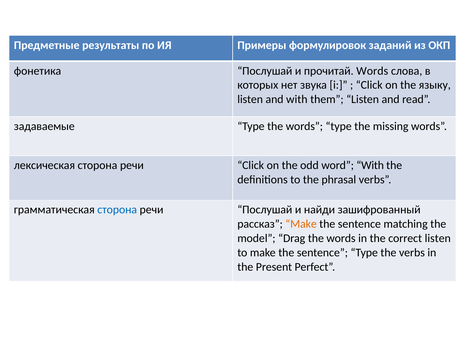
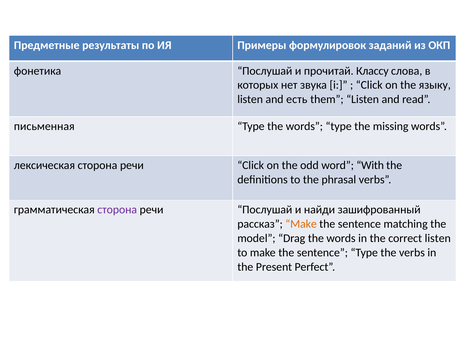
прочитай Words: Words -> Классу (372, 71)
and with: with -> есть (297, 99)
задаваемые: задаваемые -> письменная (44, 126)
сторона colour: blue -> purple (117, 210)
